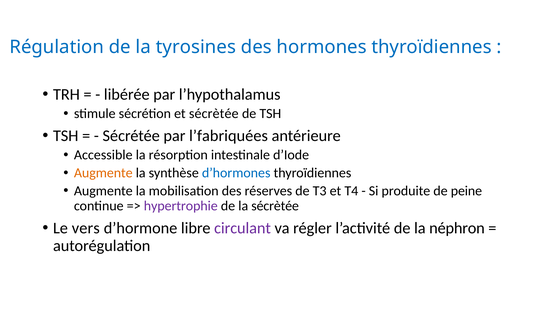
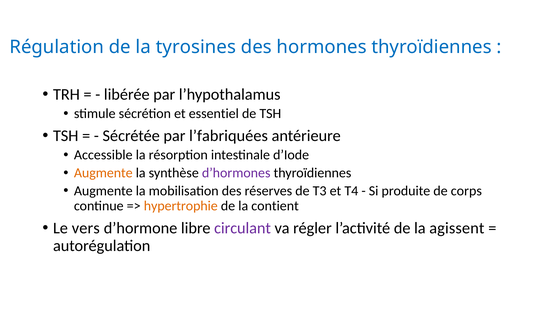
et sécrètée: sécrètée -> essentiel (214, 114)
d’hormones colour: blue -> purple (236, 173)
peine: peine -> corps (466, 191)
hypertrophie colour: purple -> orange (181, 206)
la sécrètée: sécrètée -> contient (275, 206)
néphron: néphron -> agissent (457, 228)
